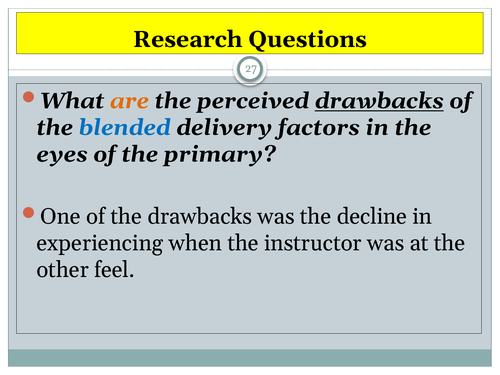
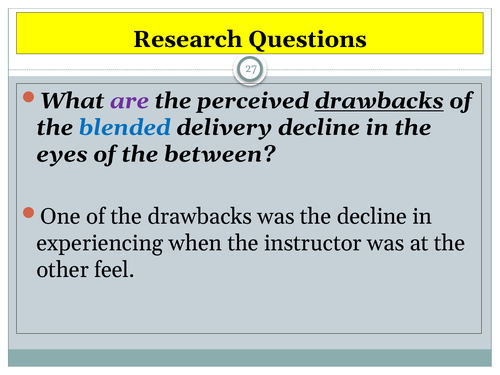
are colour: orange -> purple (129, 101)
delivery factors: factors -> decline (319, 128)
primary: primary -> between (219, 154)
